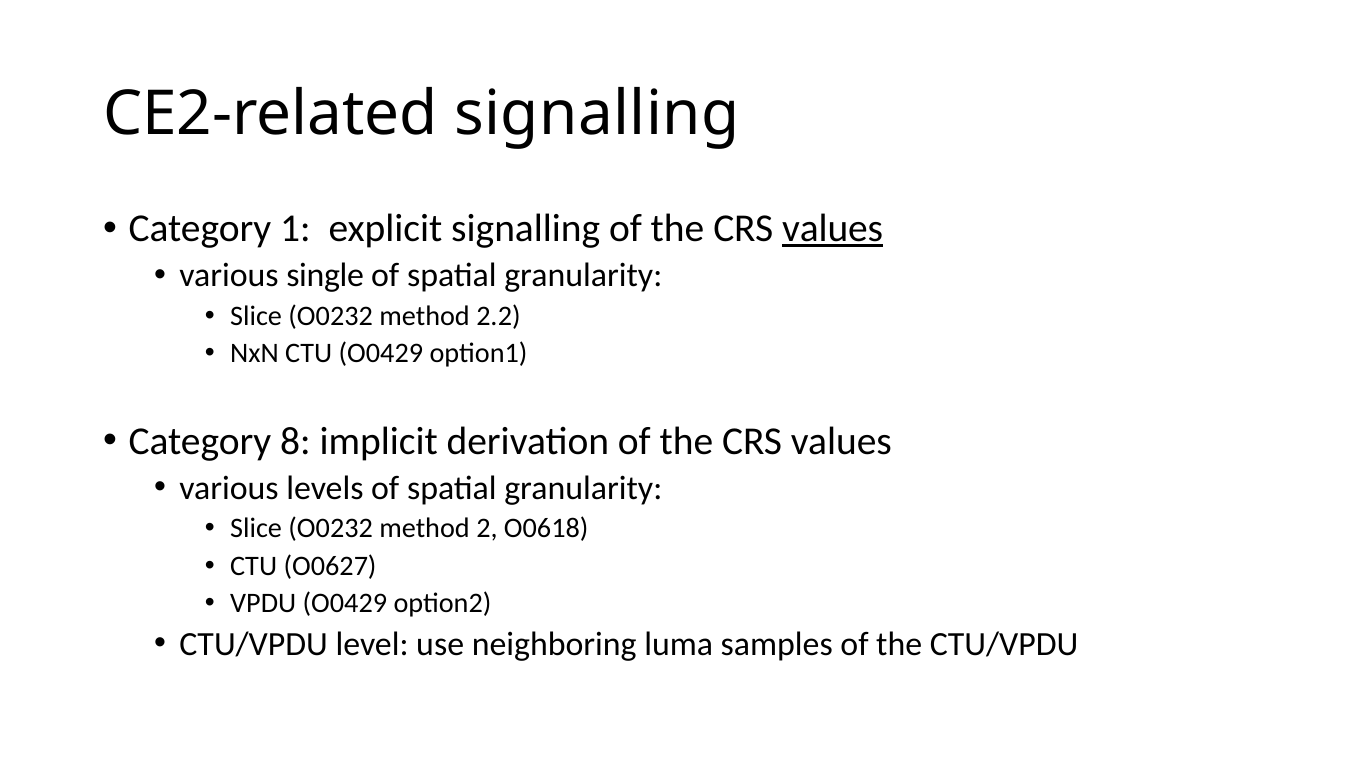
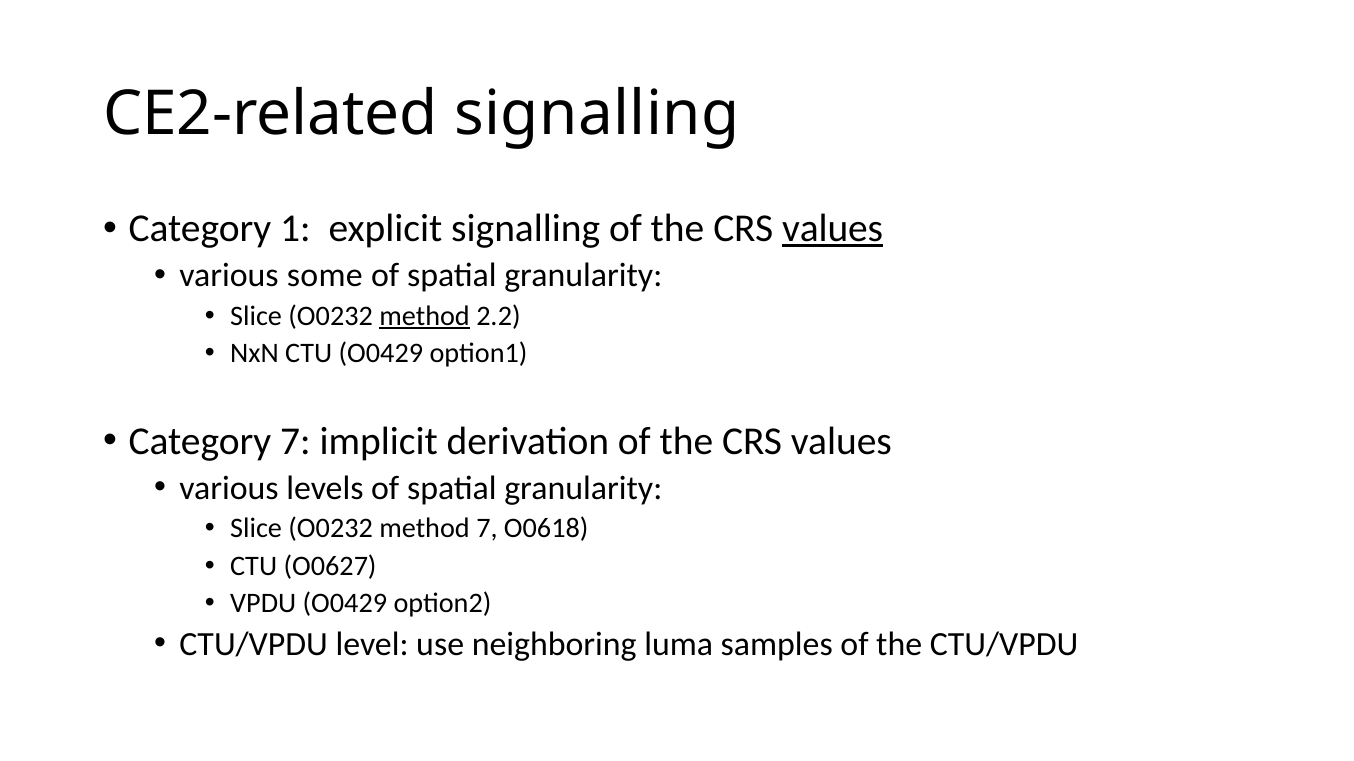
single: single -> some (325, 276)
method underline: none -> present (425, 316)
Category 8: 8 -> 7 (295, 442)
method 2: 2 -> 7 (487, 529)
